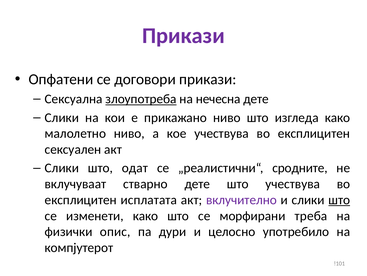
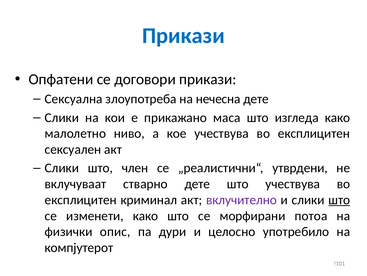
Прикази colour: purple -> blue (183, 36)
злоупотреба underline: present -> none (141, 99)
прикажано ниво: ниво -> маса (227, 117)
одат: одат -> член (135, 168)
сродните: сродните -> утврдени (300, 168)
исплатата: исплатата -> криминал (149, 199)
треба: треба -> потоа (311, 215)
